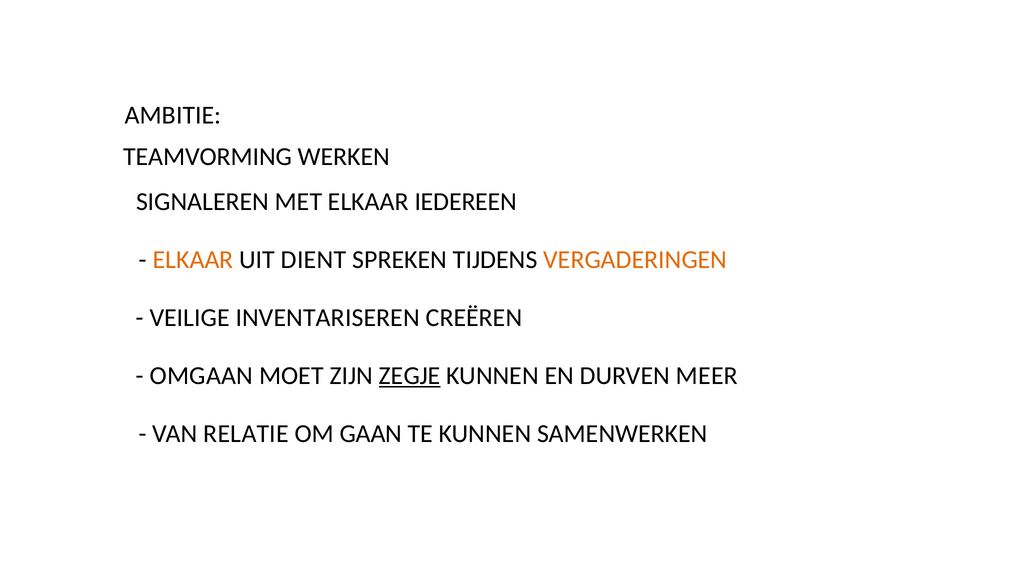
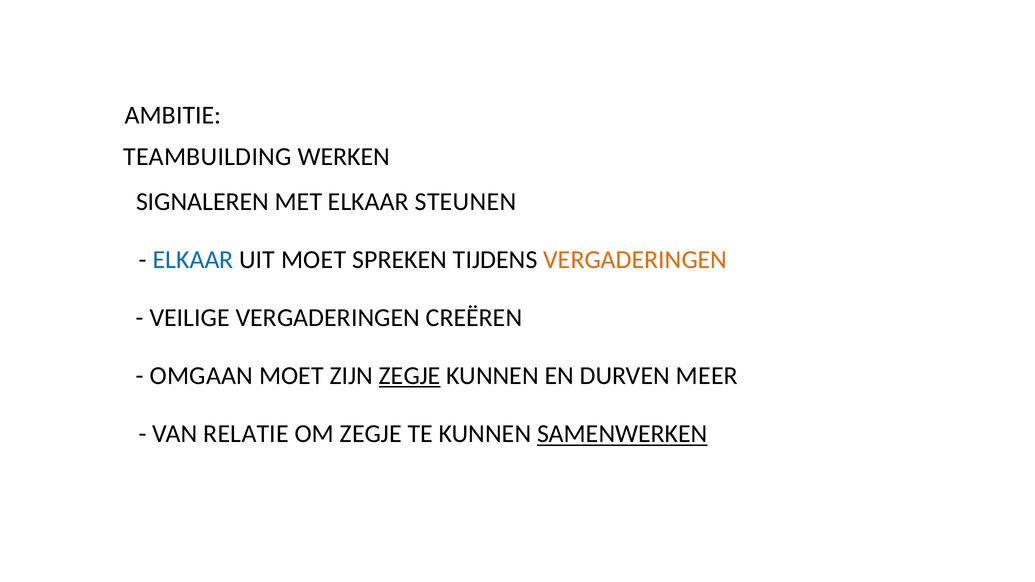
TEAMVORMING: TEAMVORMING -> TEAMBUILDING (207, 157)
IEDEREEN: IEDEREEN -> STEUNEN (466, 202)
ELKAAR colour: orange -> blue (193, 260)
UIT DIENT: DIENT -> MOET (314, 260)
VEILIGE INVENTARISEREN: INVENTARISEREN -> VERGADERINGEN (328, 318)
OM GAAN: GAAN -> ZEGJE (371, 434)
SAMENWERKEN underline: none -> present (622, 434)
